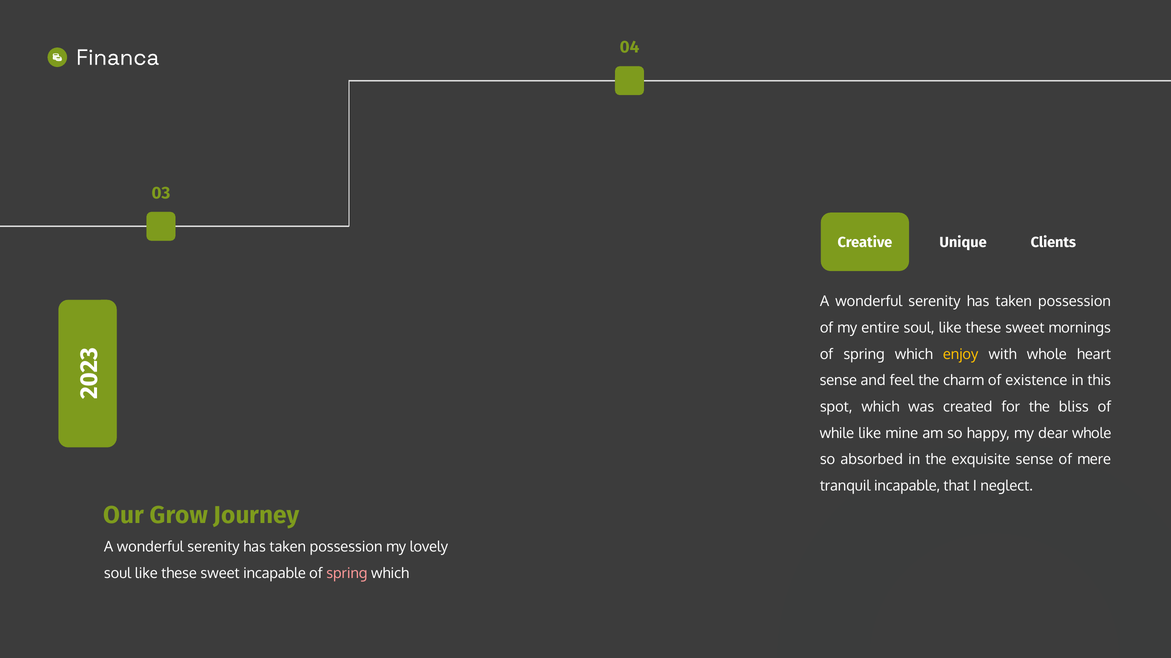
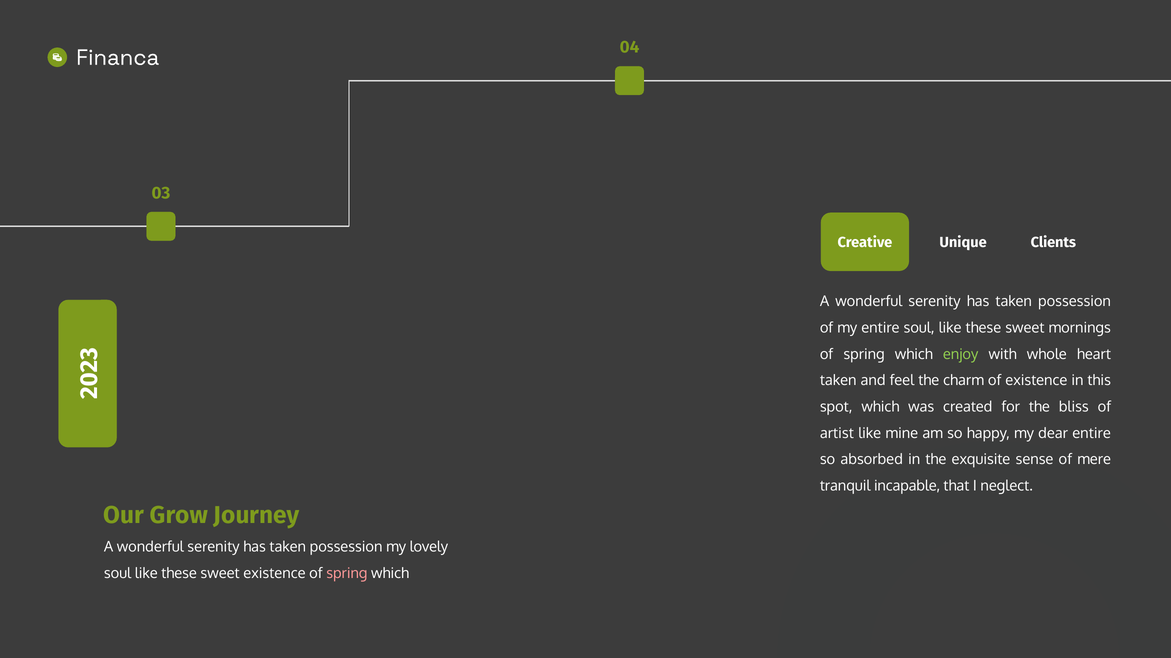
enjoy colour: yellow -> light green (961, 355)
sense: sense -> taken (838, 381)
while: while -> artist (837, 434)
dear whole: whole -> entire (1092, 434)
sweet incapable: incapable -> existence (274, 574)
